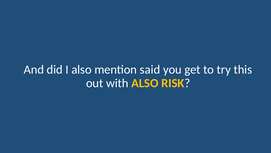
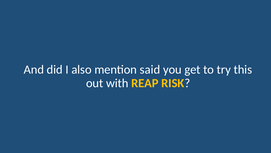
with ALSO: ALSO -> REAP (145, 83)
